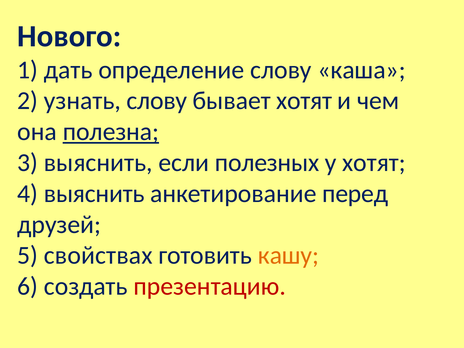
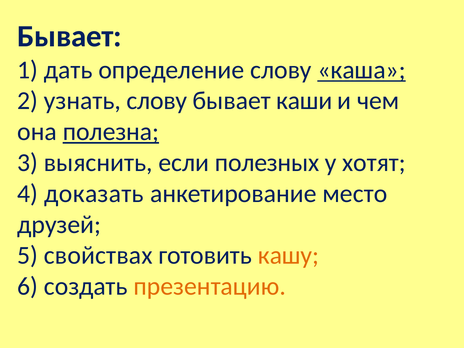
Нового: Нового -> Бывает (70, 36)
каша underline: none -> present (361, 70)
бывает хотят: хотят -> каши (304, 101)
4 выяснить: выяснить -> доказать (94, 194)
перед: перед -> место (355, 194)
презентацию colour: red -> orange (210, 286)
